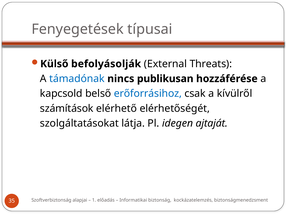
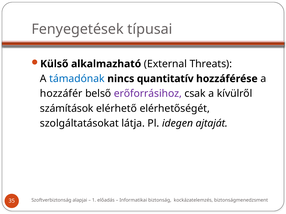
befolyásolják: befolyásolják -> alkalmazható (106, 64)
publikusan: publikusan -> quantitatív (165, 79)
kapcsold: kapcsold -> hozzáfér (61, 94)
erőforrásihoz colour: blue -> purple (148, 94)
